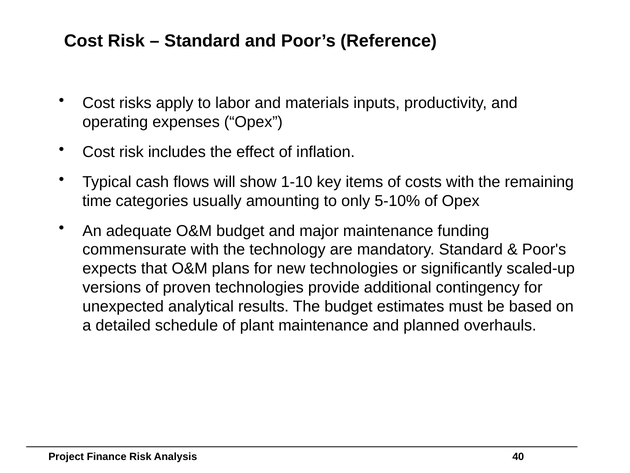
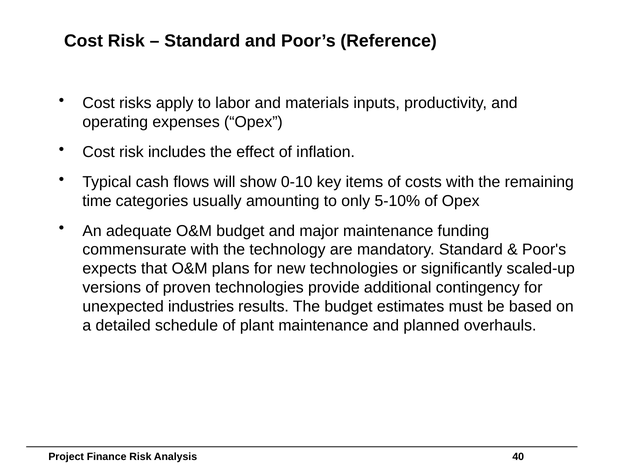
1-10: 1-10 -> 0-10 (297, 182)
analytical: analytical -> industries (201, 306)
